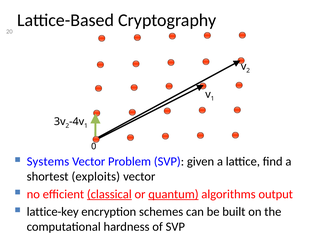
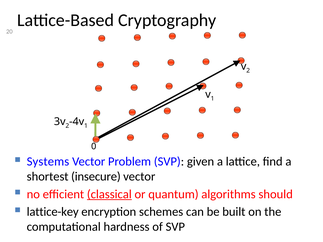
exploits: exploits -> insecure (96, 177)
quantum underline: present -> none (173, 194)
output: output -> should (276, 194)
